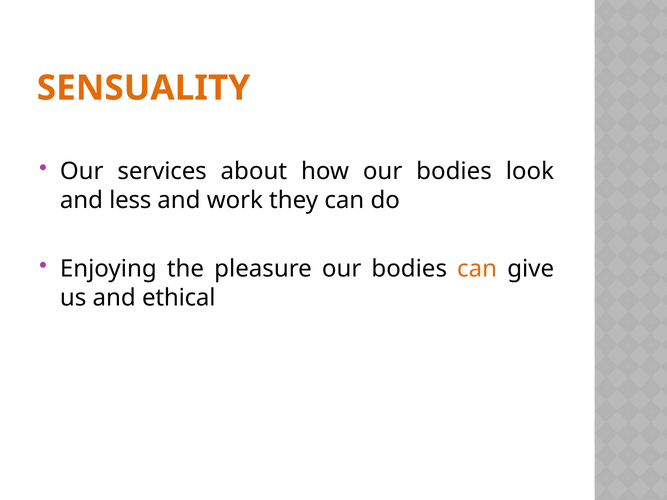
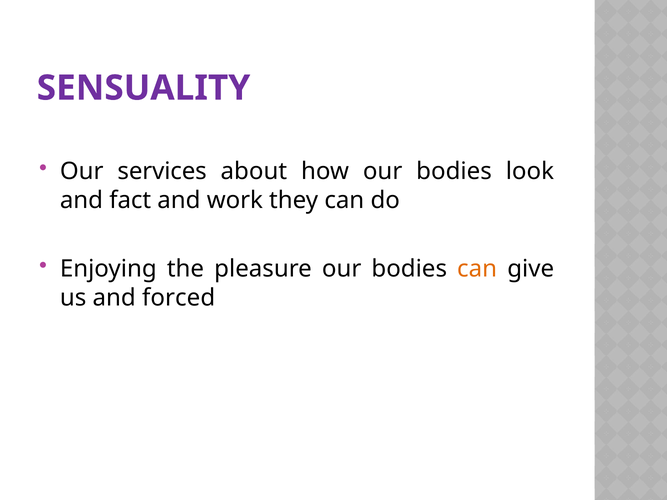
SENSUALITY colour: orange -> purple (143, 88)
less: less -> fact (130, 200)
ethical: ethical -> forced (179, 298)
